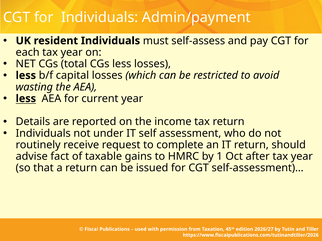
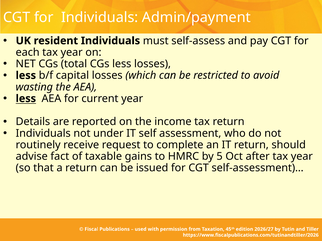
1: 1 -> 5 (220, 157)
